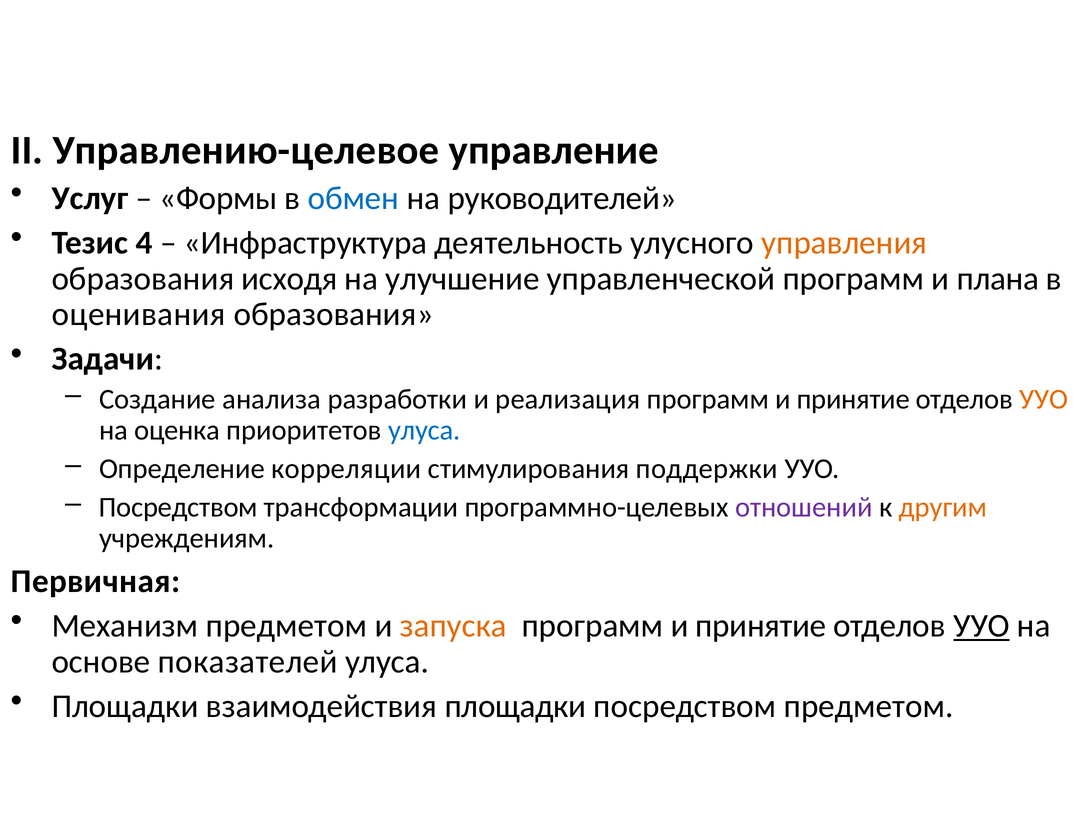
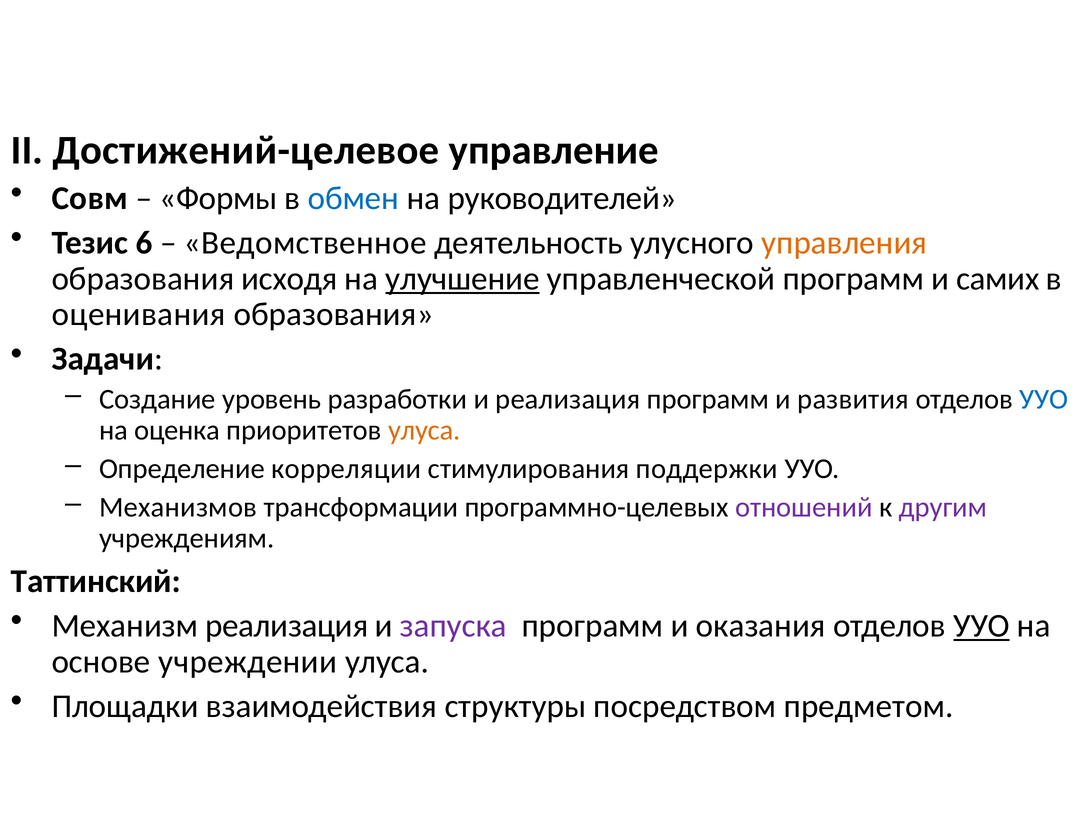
Управлению-целевое: Управлению-целевое -> Достижений-целевое (246, 150)
Услуг: Услуг -> Совм (90, 198)
4: 4 -> 6 (144, 243)
Инфраструктура: Инфраструктура -> Ведомственное (305, 243)
улучшение underline: none -> present (463, 278)
плана: плана -> самих (998, 278)
анализа: анализа -> уровень (272, 399)
принятие: принятие -> развития (853, 399)
УУО colour: orange -> blue (1044, 399)
улуса colour: blue -> orange (424, 430)
Посредством: Посредством -> Механизмов (178, 507)
другим colour: orange -> purple (943, 507)
Первичная: Первичная -> Таттинский (96, 581)
Механизм предметом: предметом -> реализация (287, 625)
запуска colour: orange -> purple (453, 625)
принятие: принятие -> оказания (761, 625)
показателей: показателей -> учреждении (248, 661)
взаимодействия площадки: площадки -> структуры (515, 706)
